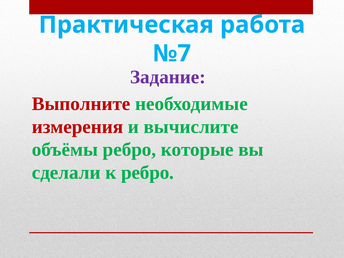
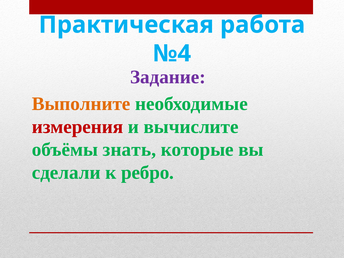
№7: №7 -> №4 (172, 53)
Выполните colour: red -> orange (81, 104)
объёмы ребро: ребро -> знать (129, 150)
